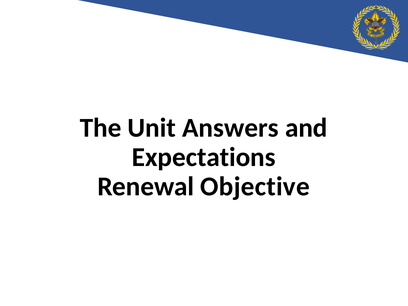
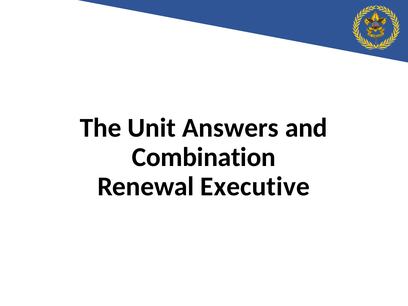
Expectations: Expectations -> Combination (204, 157)
Objective: Objective -> Executive (255, 187)
